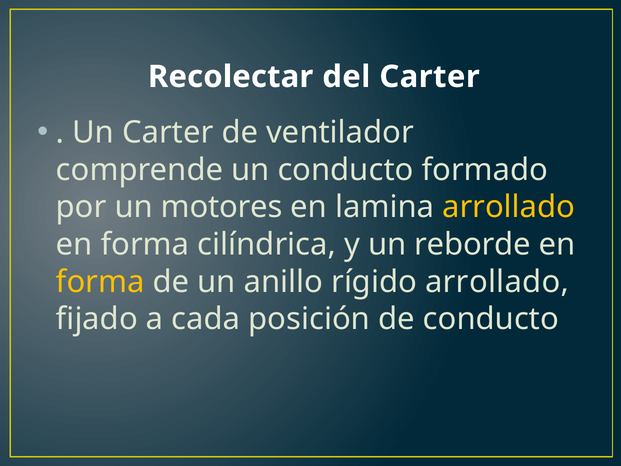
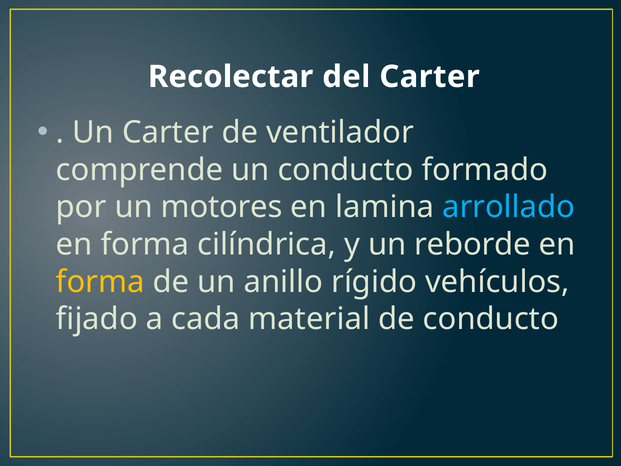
arrollado colour: yellow -> light blue (509, 207)
rígido arrollado: arrollado -> vehículos (497, 282)
posición: posición -> material (309, 319)
